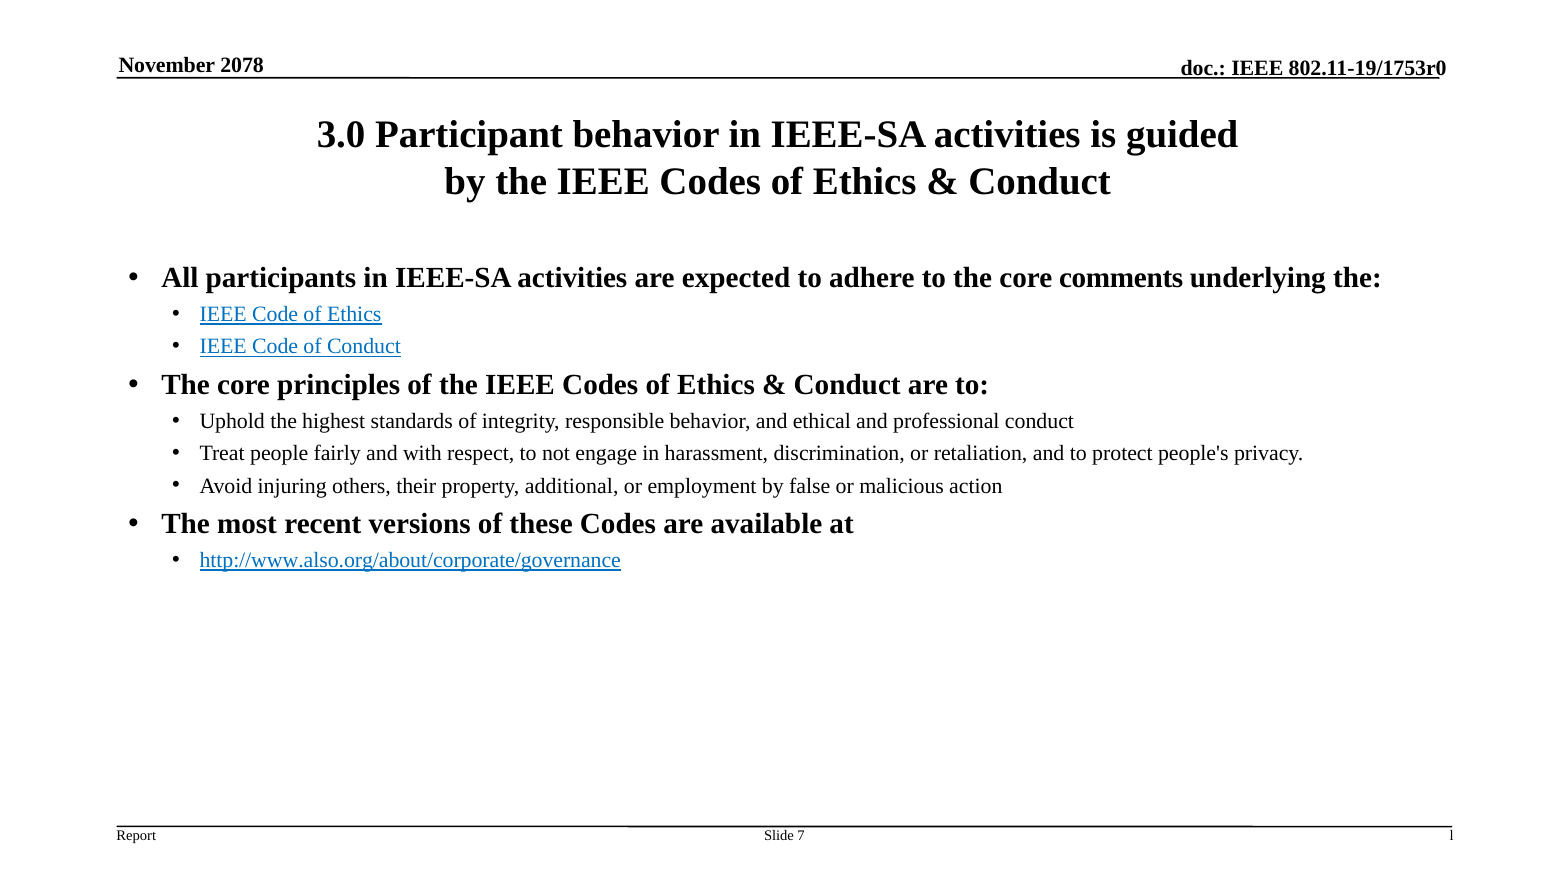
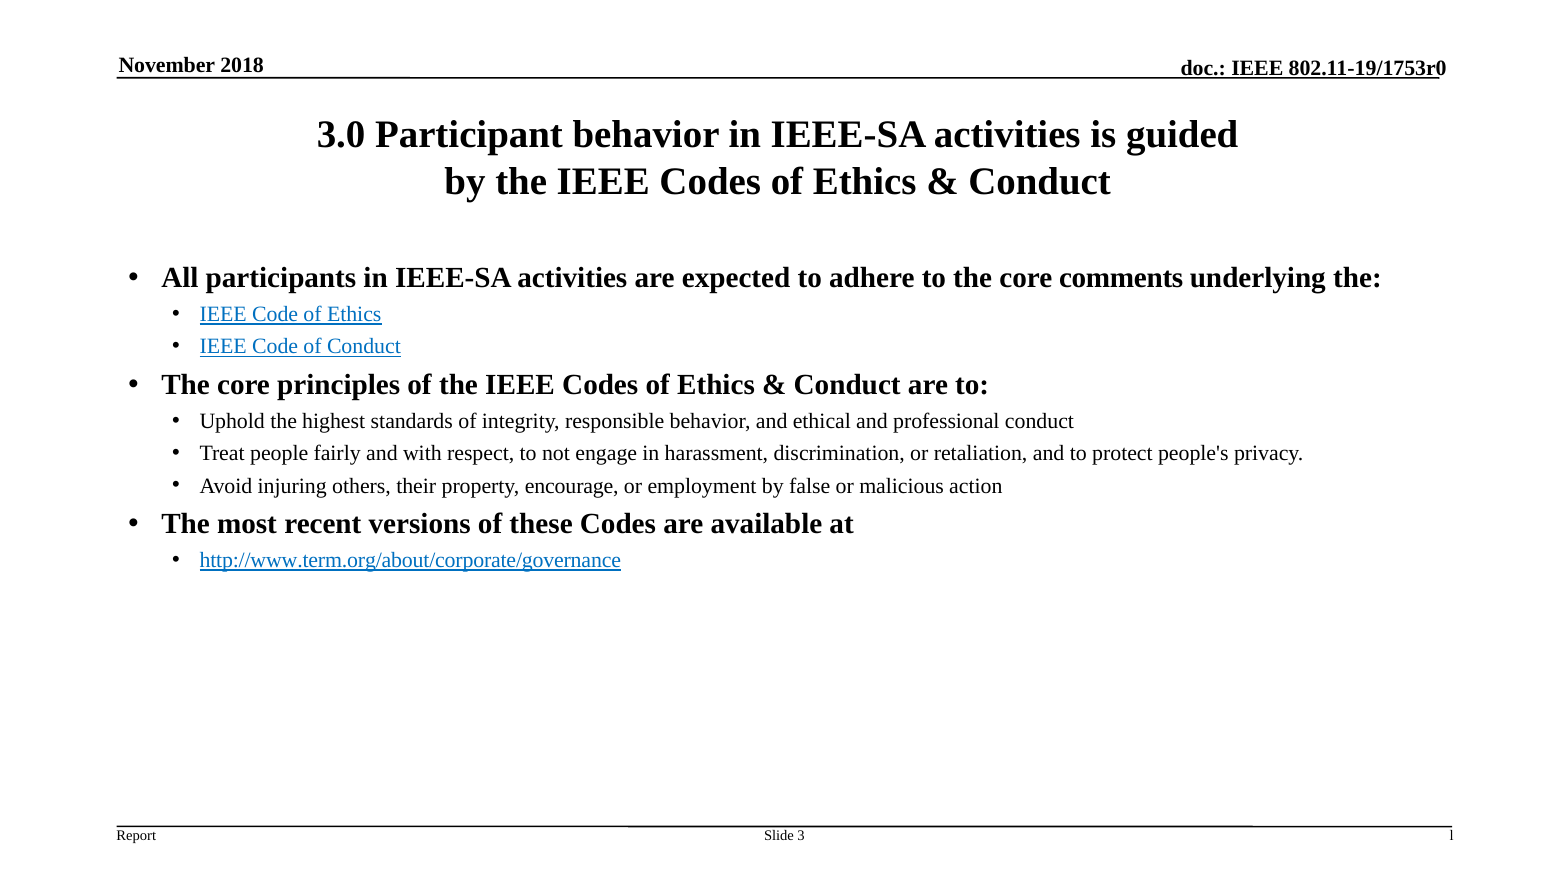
2078: 2078 -> 2018 (242, 66)
additional: additional -> encourage (572, 486)
http://www.also.org/about/corporate/governance: http://www.also.org/about/corporate/governance -> http://www.term.org/about/corporate/governance (410, 561)
7: 7 -> 3 (801, 836)
